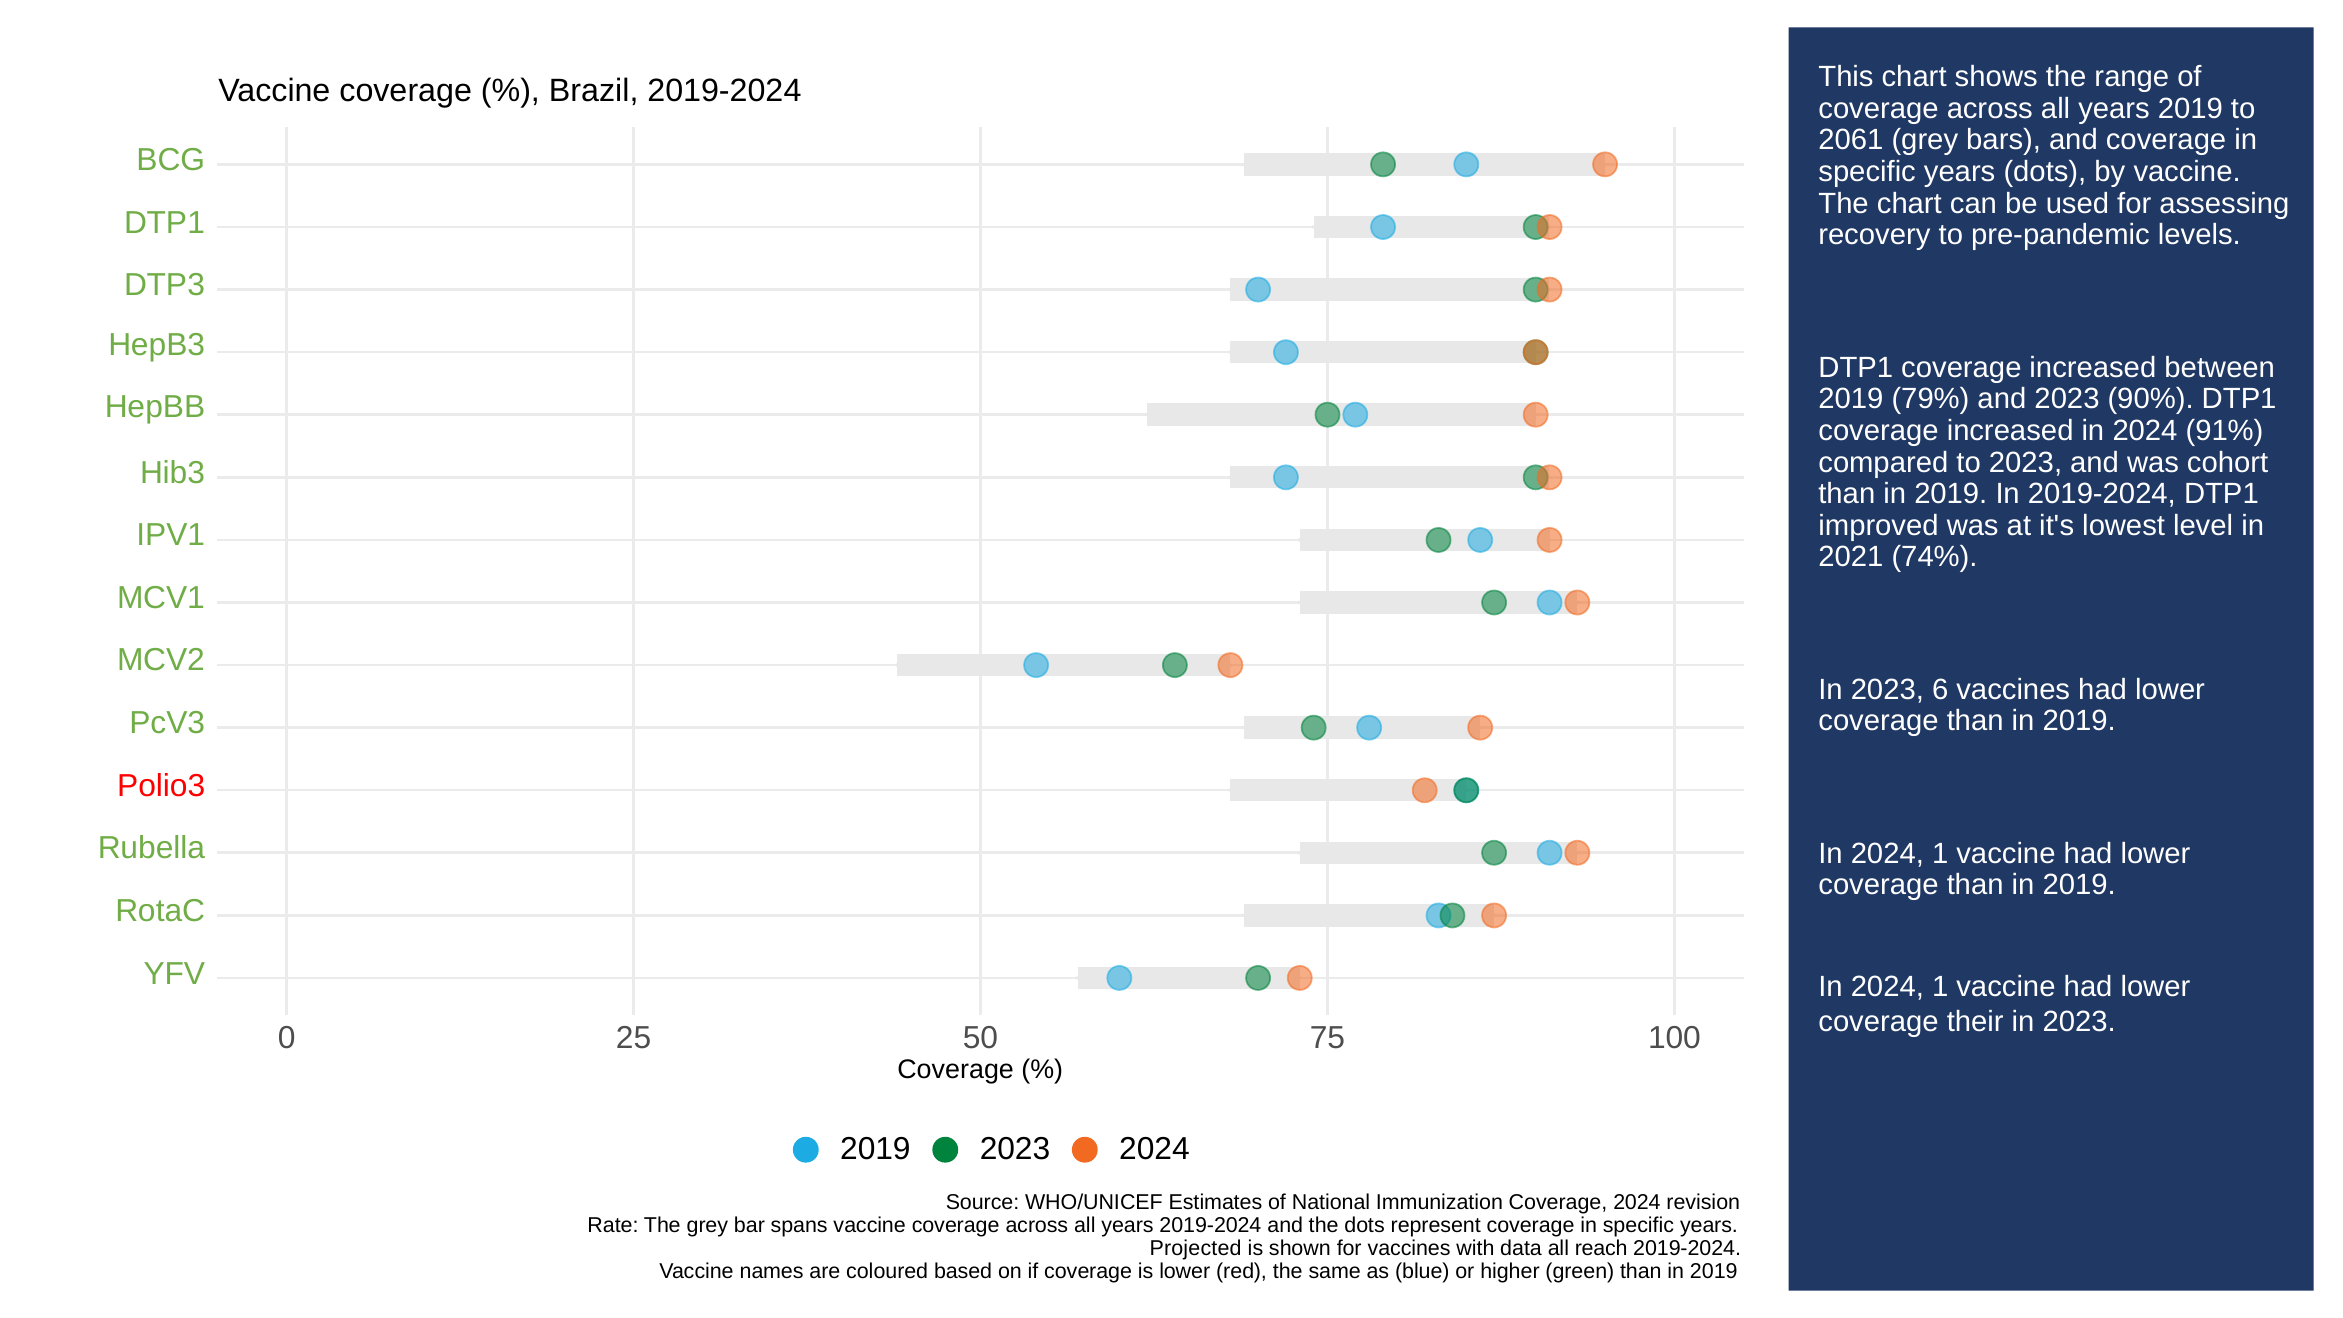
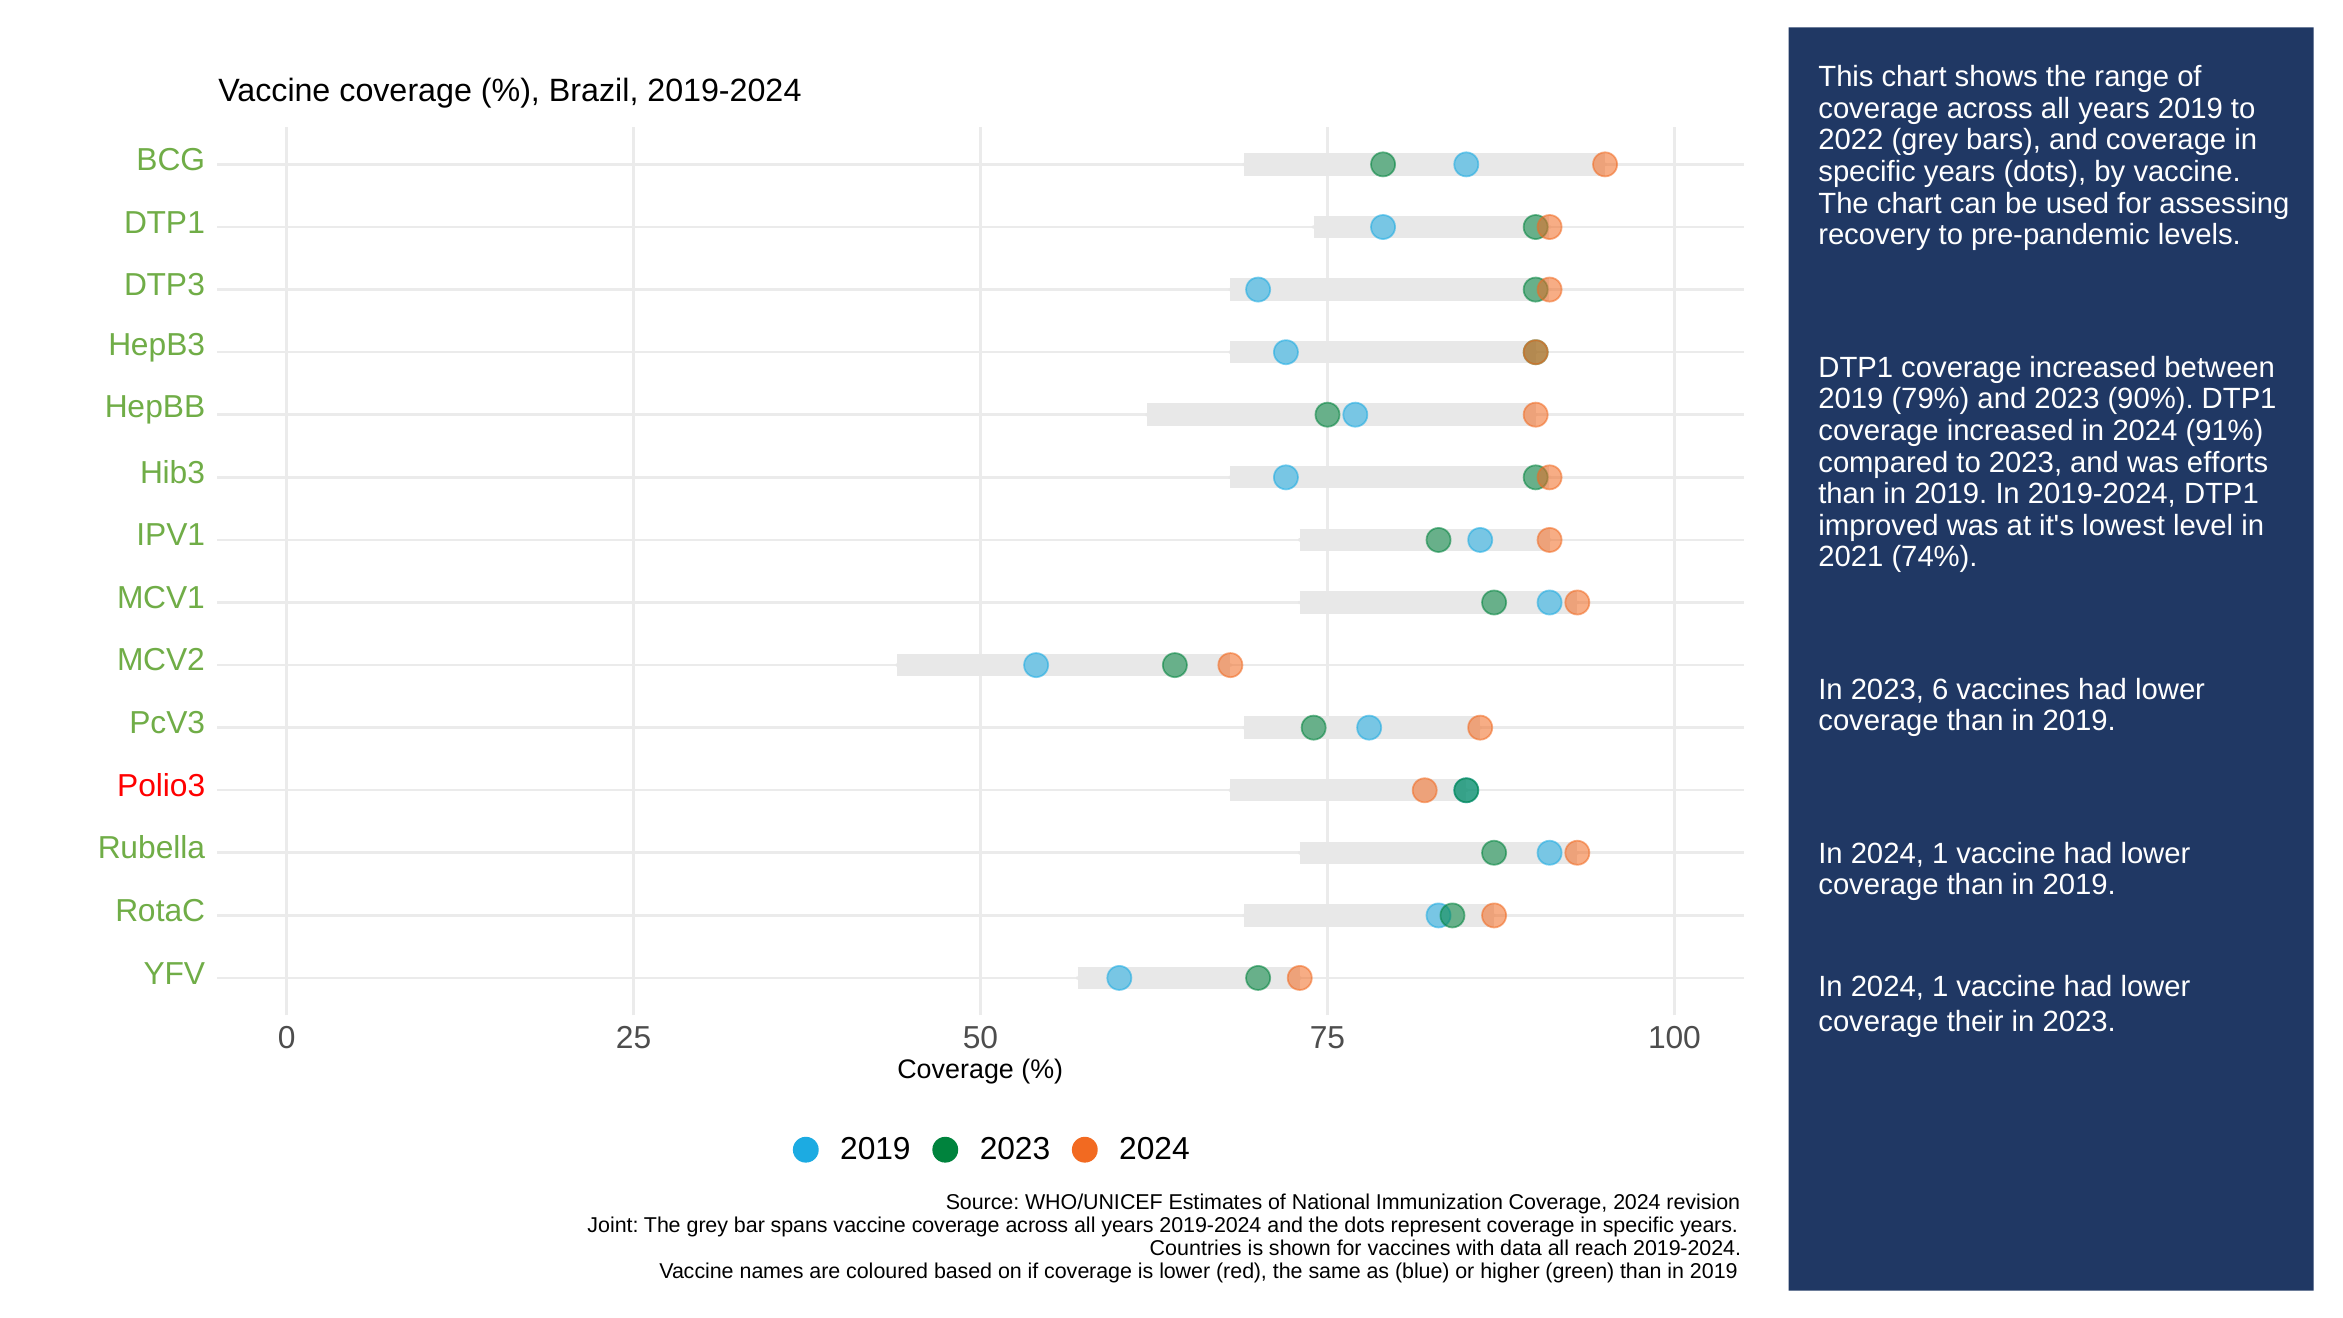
2061: 2061 -> 2022 (1851, 140)
cohort: cohort -> efforts (2228, 462)
Rate: Rate -> Joint (613, 1225)
Projected: Projected -> Countries (1196, 1249)
